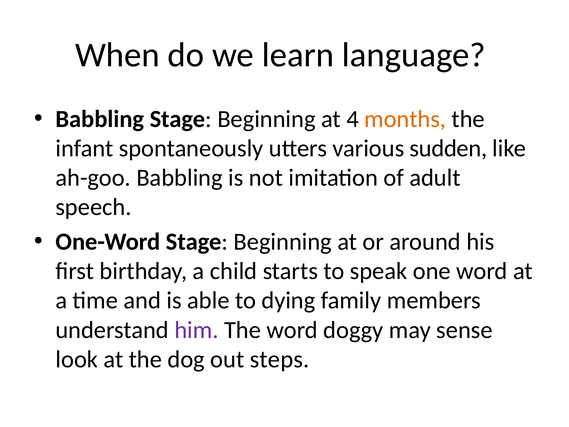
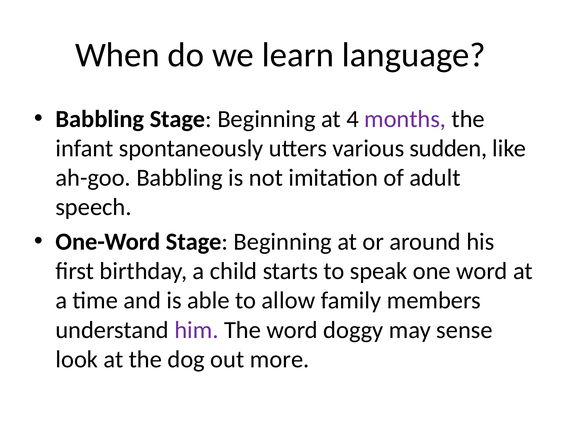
months colour: orange -> purple (405, 119)
dying: dying -> allow (288, 300)
steps: steps -> more (280, 359)
